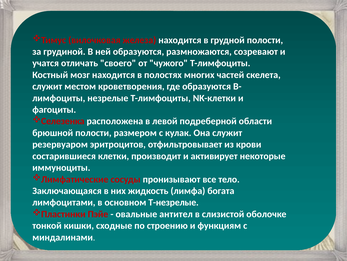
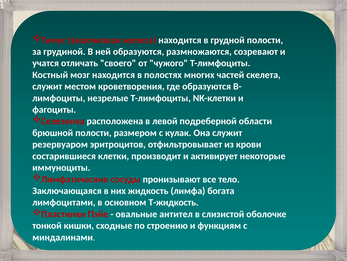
Т-незрелые: Т-незрелые -> Т-жидкость (174, 202)
